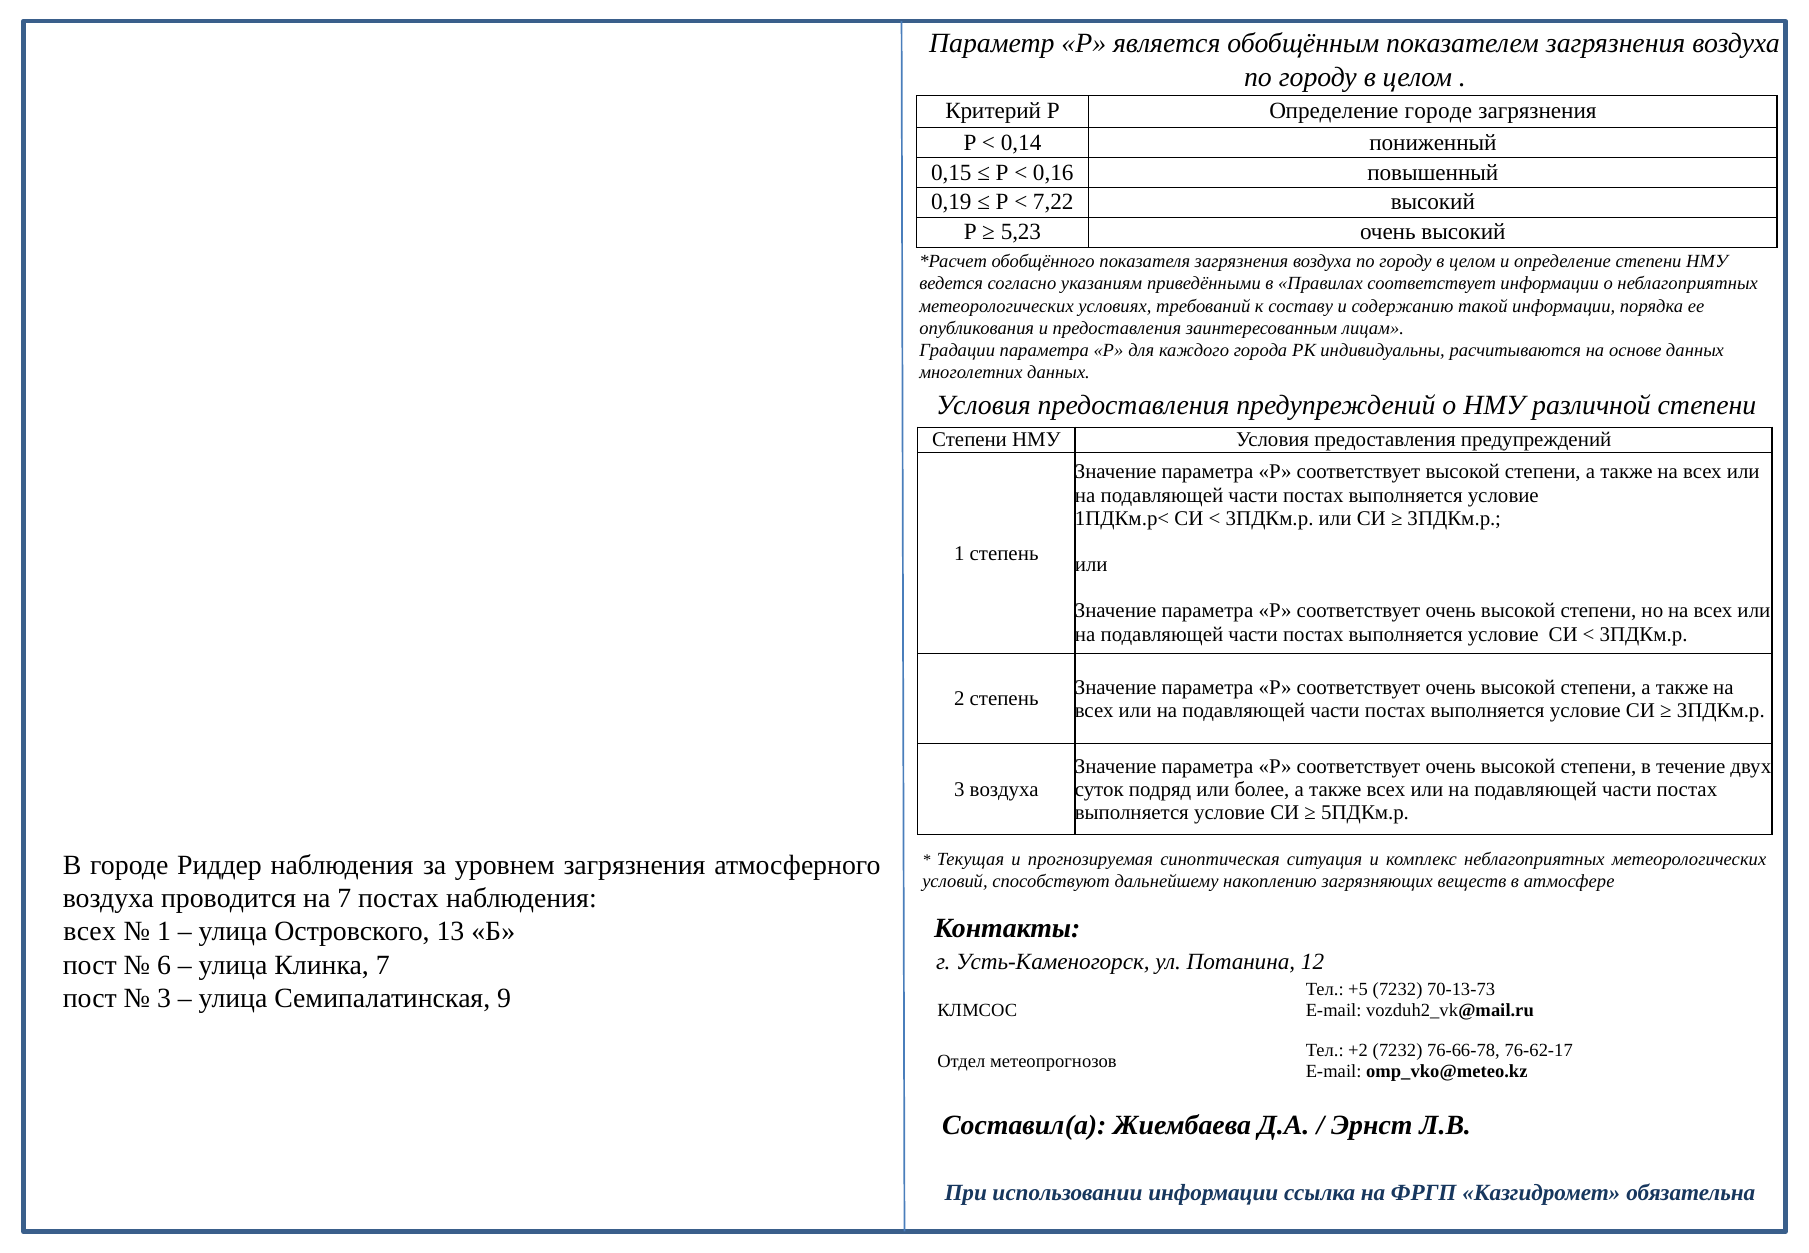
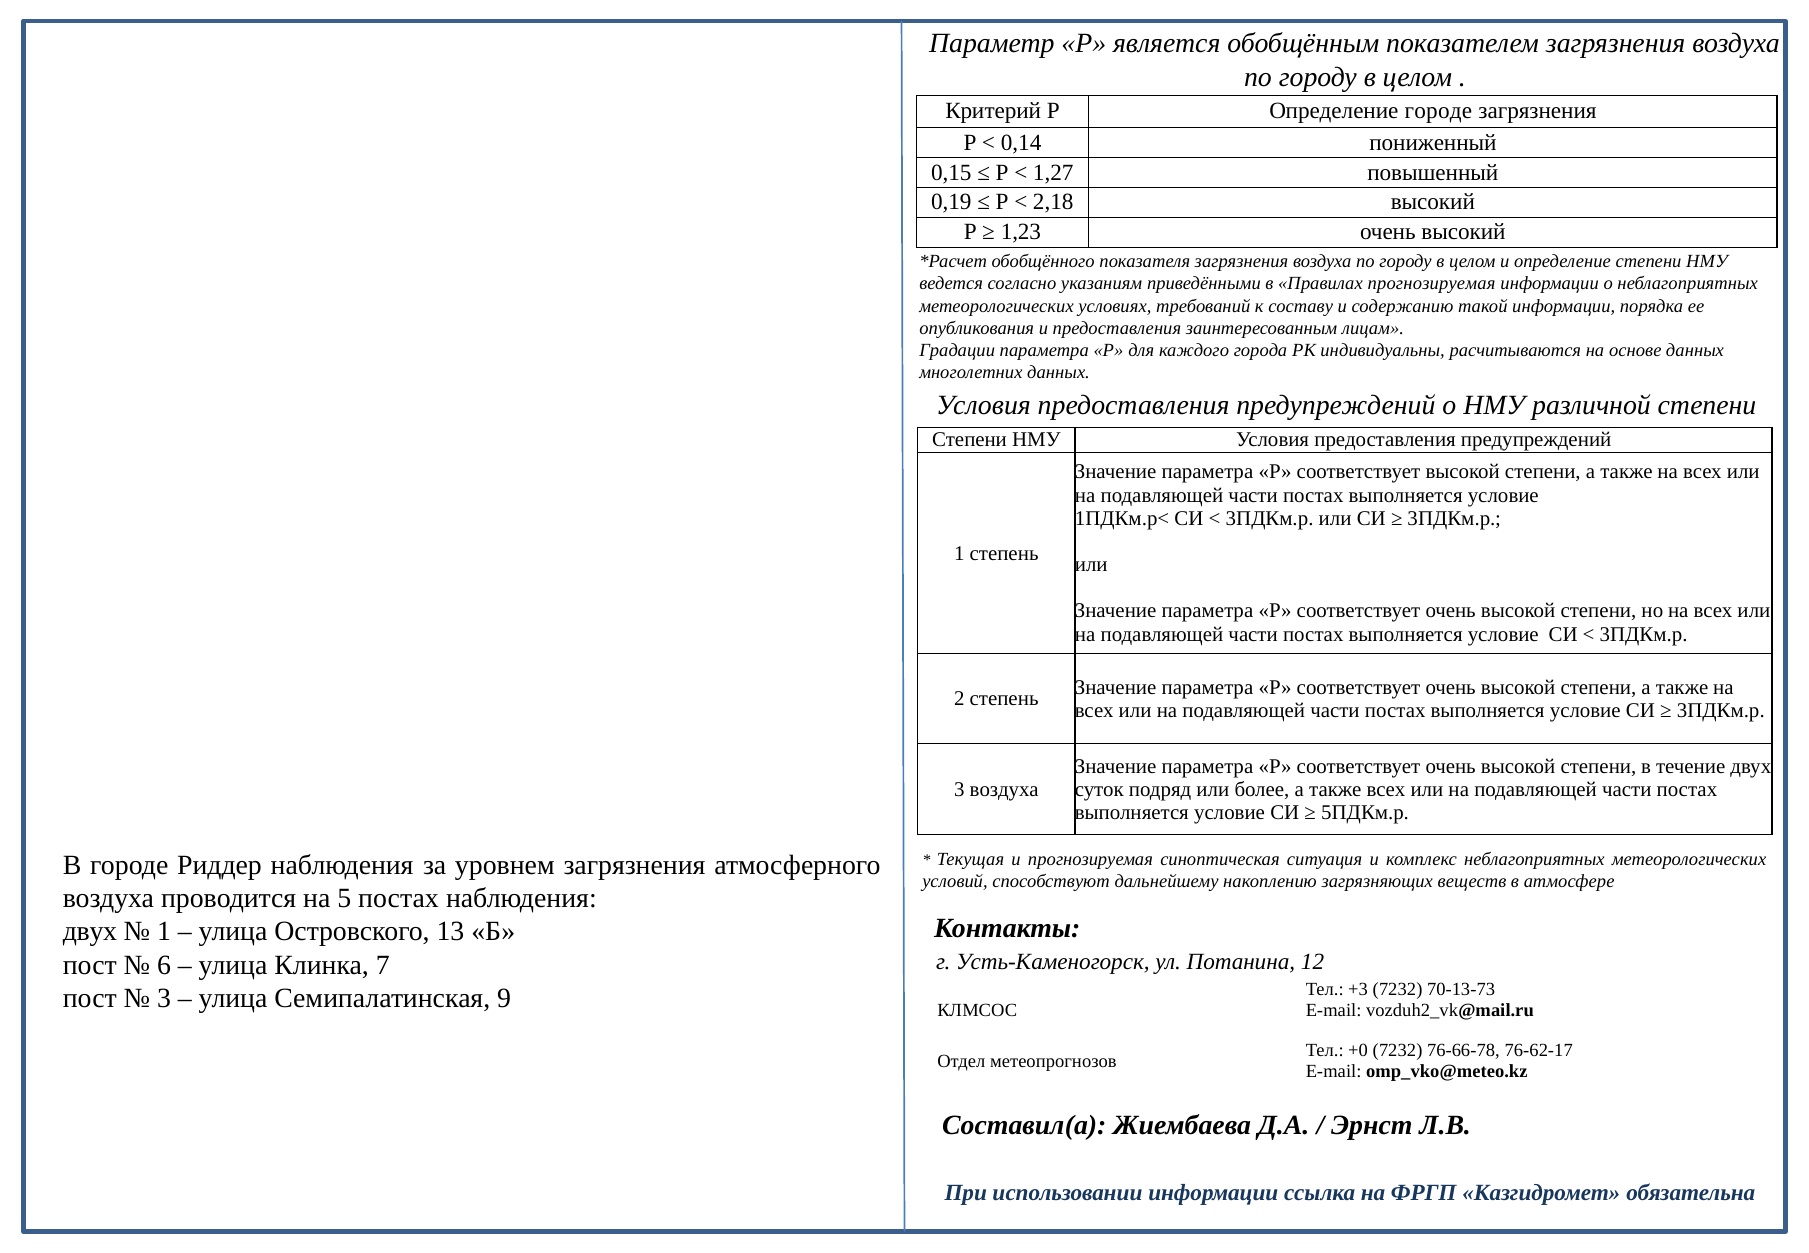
0,16: 0,16 -> 1,27 (1053, 172)
7,22: 7,22 -> 2,18 (1053, 202)
5,23: 5,23 -> 1,23 (1021, 232)
Правилах соответствует: соответствует -> прогнозируемая (1432, 284)
на 7: 7 -> 5 (344, 898)
всех: всех -> двух (90, 931)
+5: +5 -> +3 (1358, 989)
+2: +2 -> +0 (1358, 1050)
